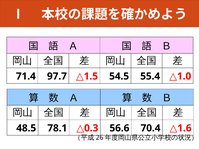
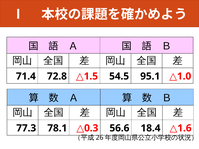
97.7: 97.7 -> 72.8 (57, 76)
55.4: 55.4 -> 95.1 (150, 76)
48.5: 48.5 -> 77.3 (26, 128)
70.4: 70.4 -> 18.4 (151, 128)
